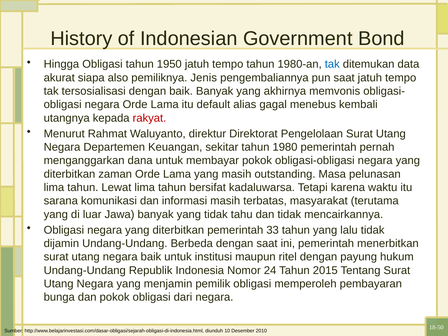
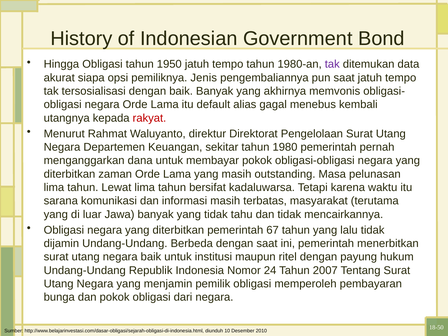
tak colour: blue -> purple (332, 64)
also: also -> opsi (118, 78)
33: 33 -> 67 (273, 230)
2015: 2015 -> 2007 (325, 270)
